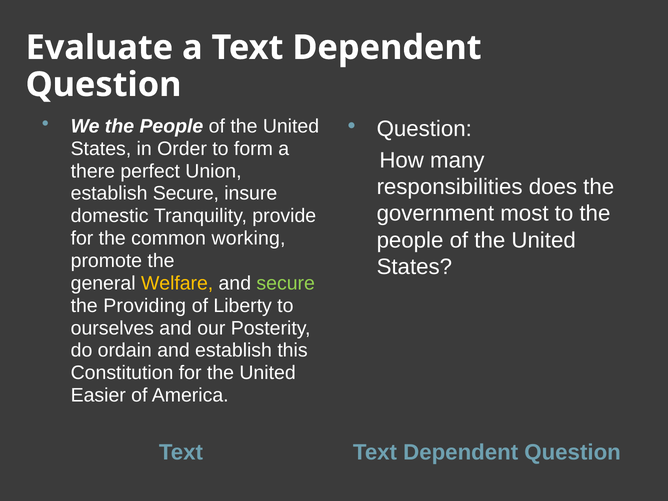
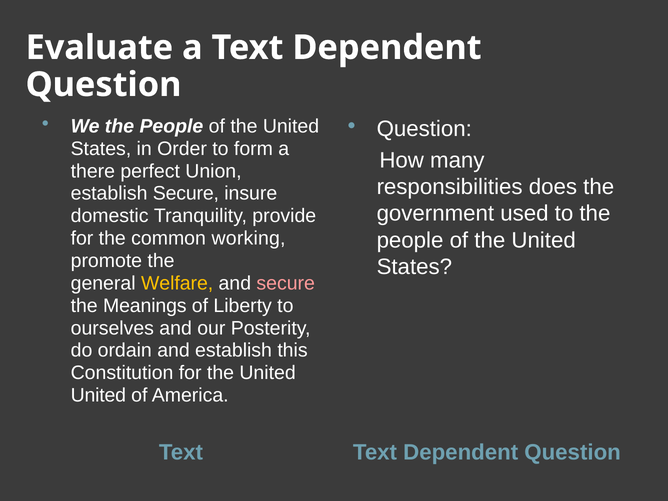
most: most -> used (524, 214)
secure colour: light green -> pink (286, 283)
Providing: Providing -> Meanings (145, 306)
Easier: Easier -> United (98, 395)
